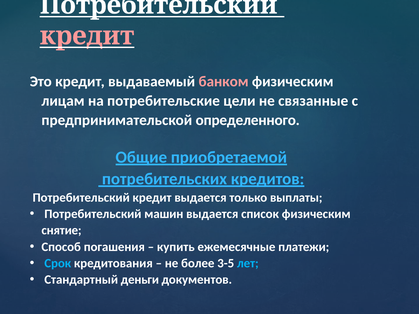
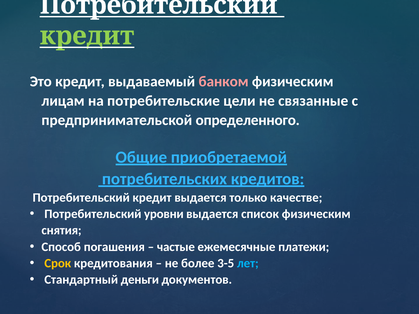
кредит colour: pink -> light green (87, 36)
выплаты: выплаты -> качестве (296, 198)
машин: машин -> уровни (164, 214)
снятие: снятие -> снятия (61, 231)
купить: купить -> частые (176, 247)
Срок colour: light blue -> yellow (58, 263)
